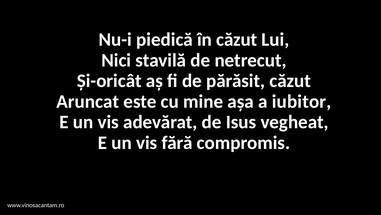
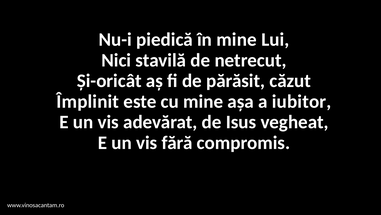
în căzut: căzut -> mine (237, 39)
Aruncat: Aruncat -> Împlinit (88, 101)
